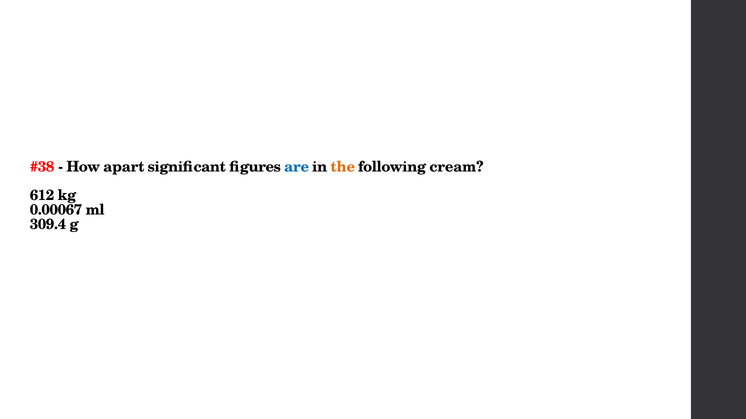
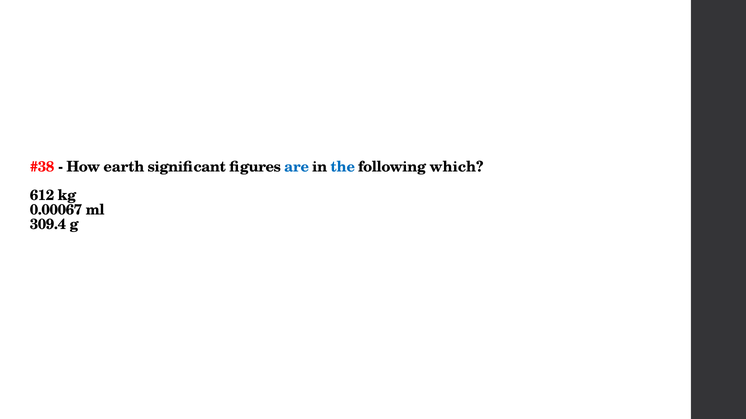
apart: apart -> earth (124, 167)
the colour: orange -> blue (343, 167)
cream: cream -> which (456, 167)
